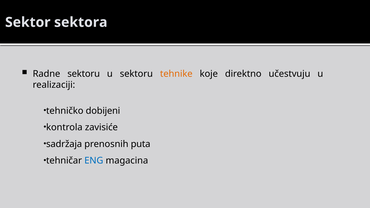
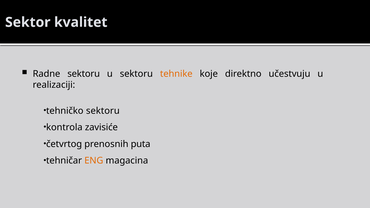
sektora: sektora -> kvalitet (81, 22)
tehničko dobijeni: dobijeni -> sektoru (103, 111)
sadržaja: sadržaja -> četvrtog (64, 144)
ENG colour: blue -> orange (94, 161)
